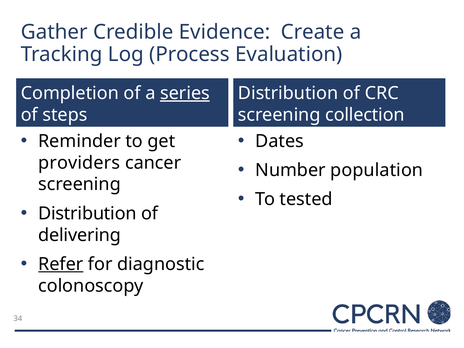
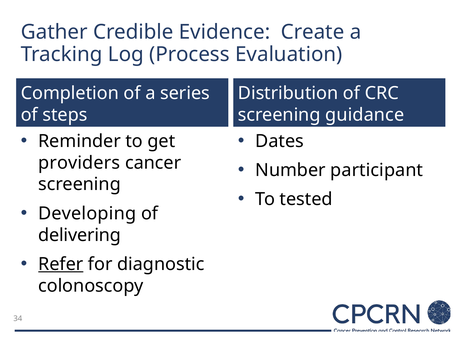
series underline: present -> none (185, 93)
collection: collection -> guidance (365, 115)
population: population -> participant (377, 170)
Distribution: Distribution -> Developing (87, 213)
